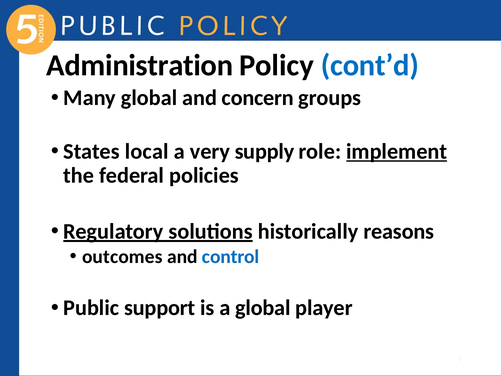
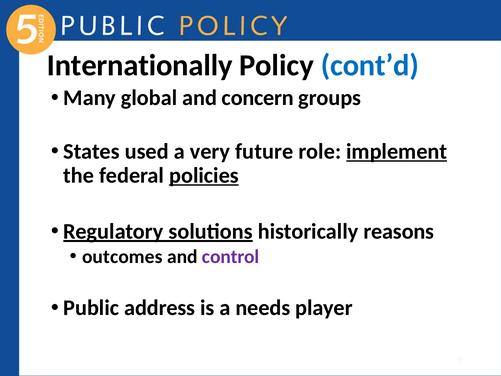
Administration: Administration -> Internationally (140, 65)
local: local -> used (147, 151)
supply: supply -> future (264, 151)
policies underline: none -> present (204, 175)
control colour: blue -> purple (231, 256)
support: support -> address (160, 308)
a global: global -> needs (263, 308)
